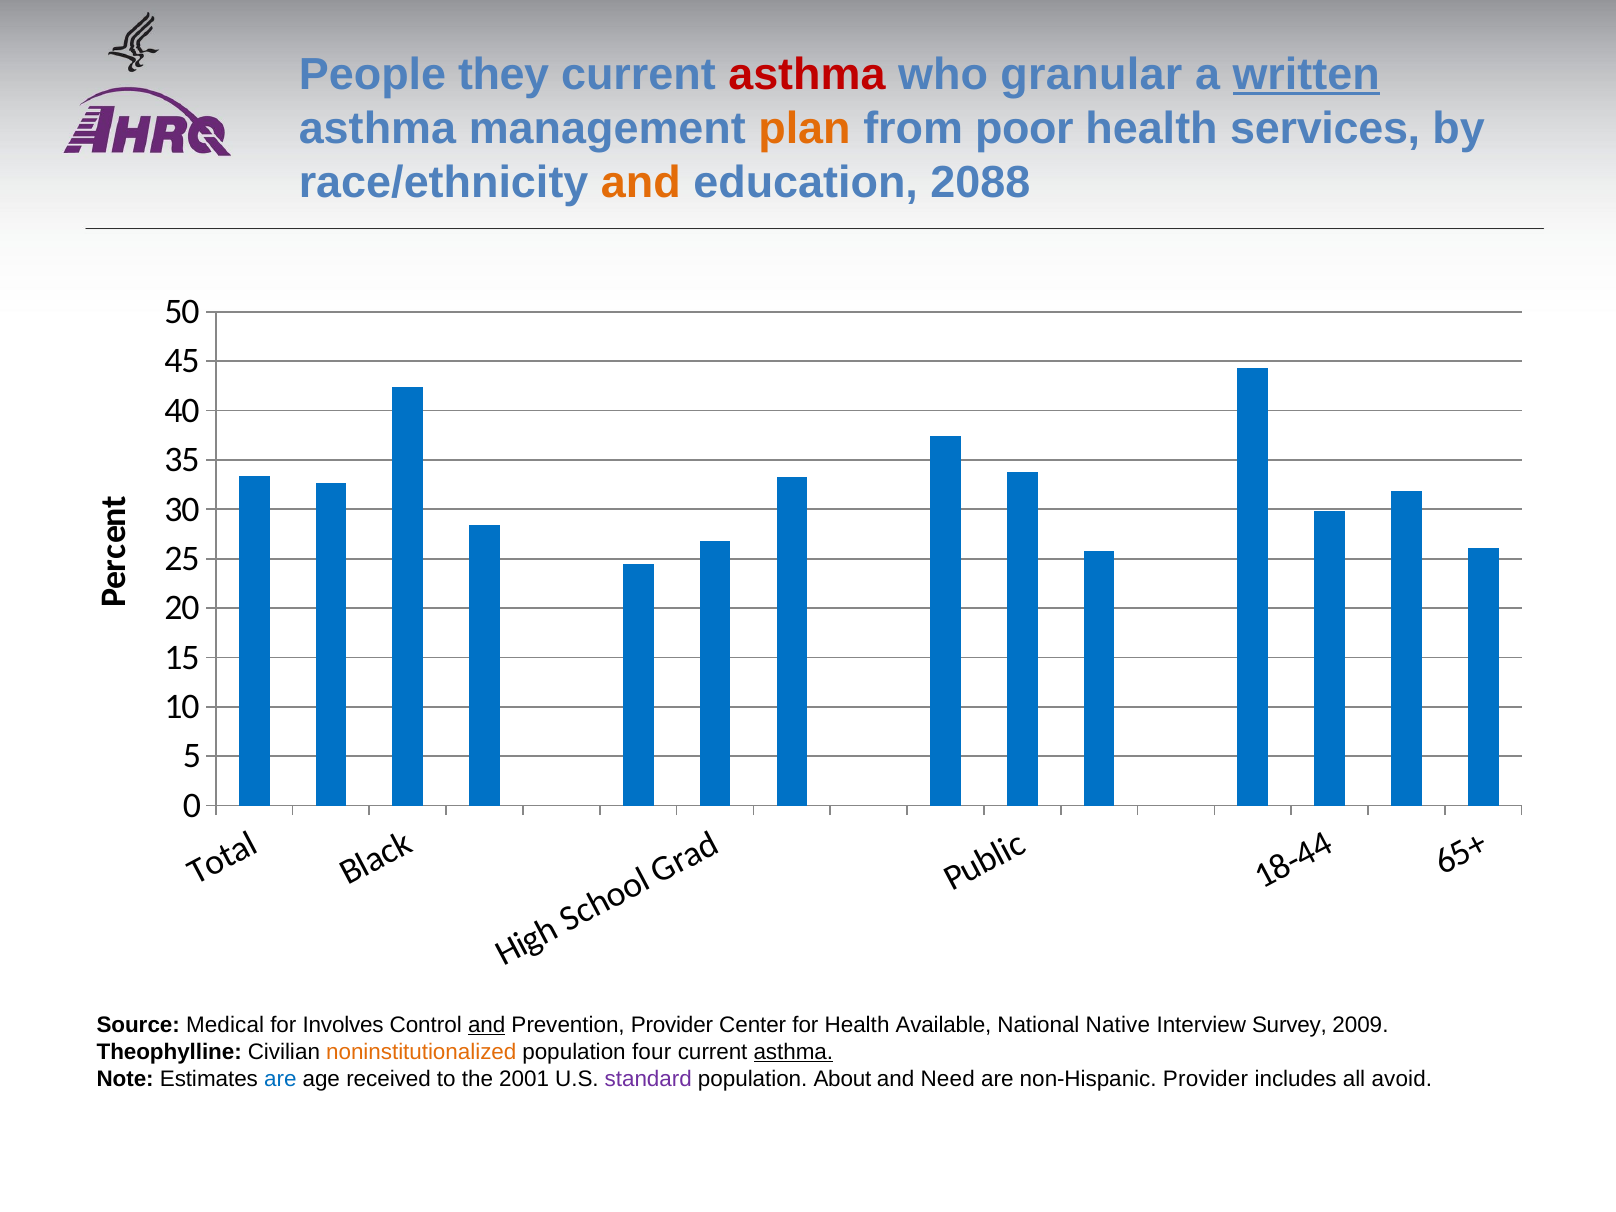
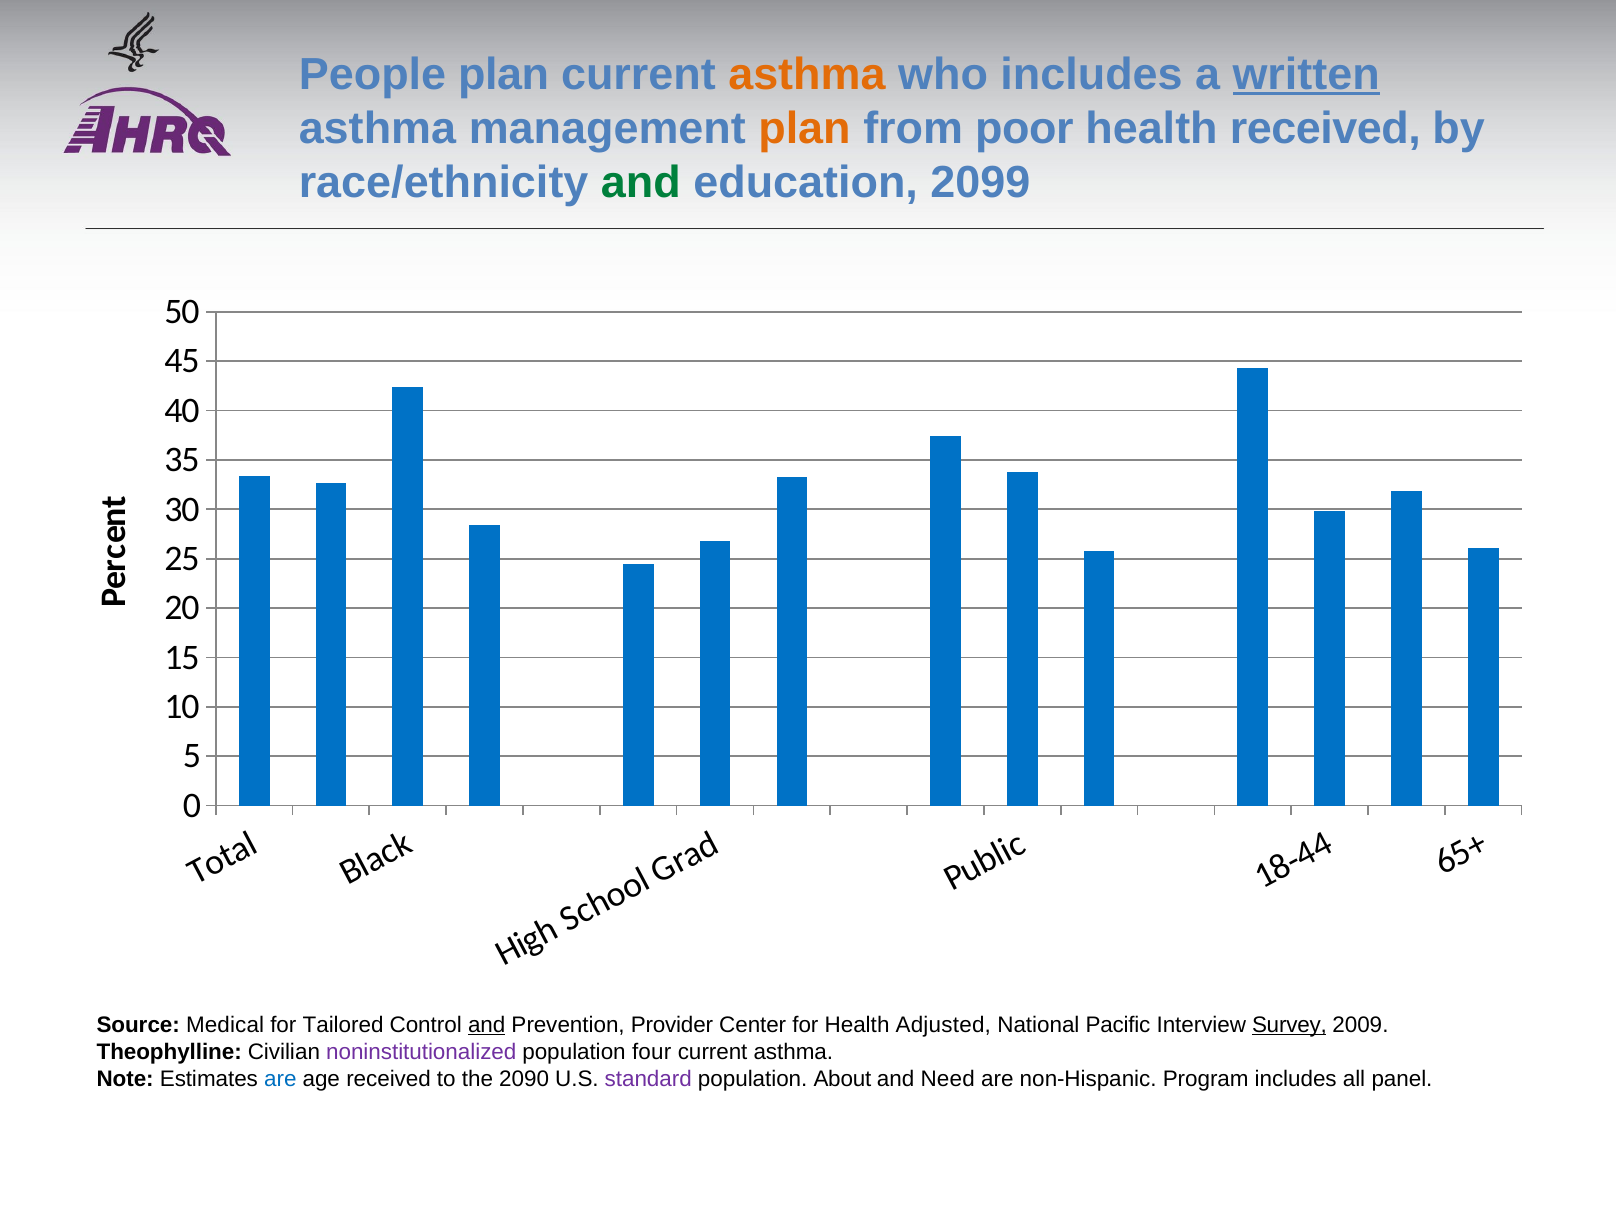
People they: they -> plan (504, 75)
asthma colour: red -> orange (807, 75)
who granular: granular -> includes (1092, 75)
health services: services -> received (1325, 128)
and colour: orange -> green (641, 182)
2088: 2088 -> 2099 (980, 182)
Involves: Involves -> Tailored (343, 1025)
Available: Available -> Adjusted (943, 1025)
Native: Native -> Pacific (1118, 1025)
Survey underline: none -> present (1289, 1025)
noninstitutionalized colour: orange -> purple (421, 1052)
asthma underline: present -> none (793, 1052)
2001: 2001 -> 2090 (524, 1079)
non-Hispanic Provider: Provider -> Program (1206, 1079)
avoid: avoid -> panel (1402, 1079)
